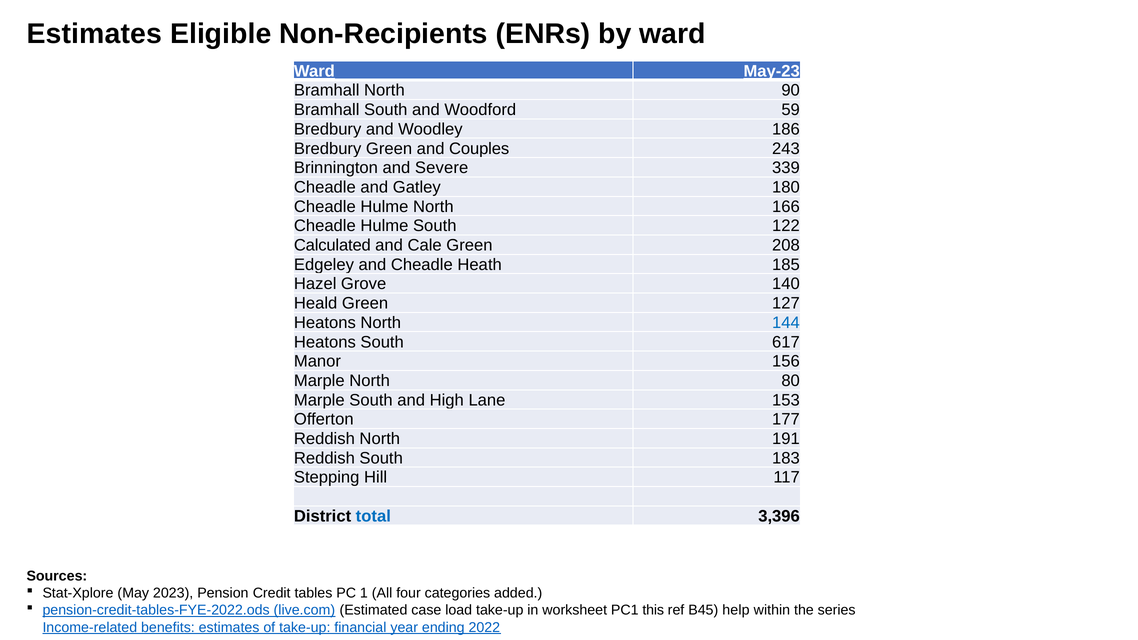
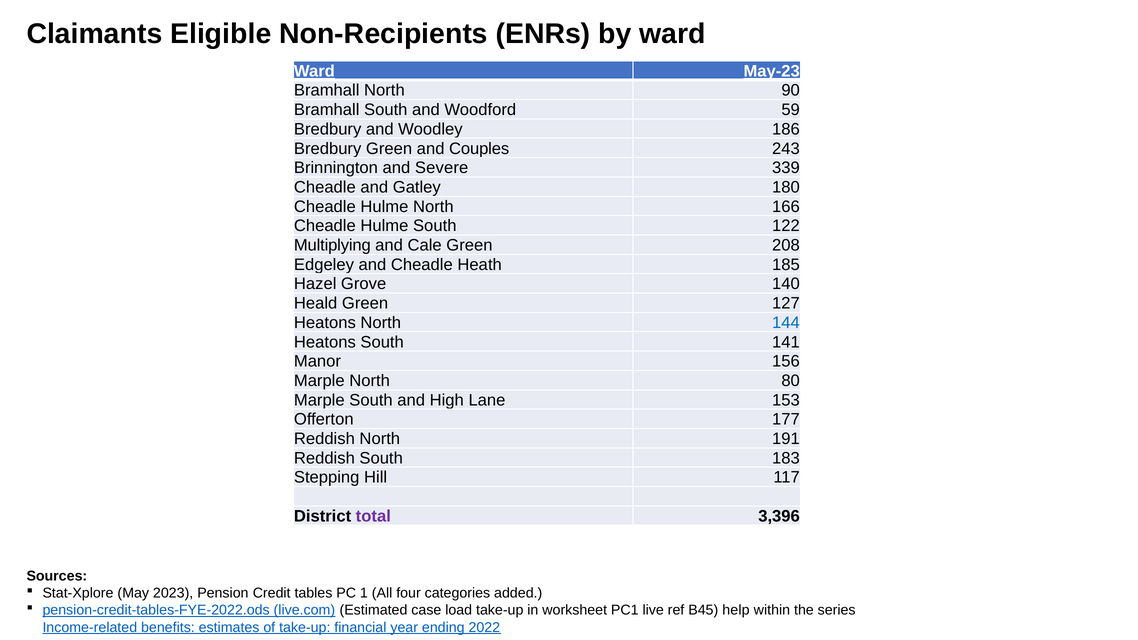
Estimates: Estimates -> Claimants (94, 34)
Calculated: Calculated -> Multiplying (332, 245)
617: 617 -> 141 (786, 342)
total colour: blue -> purple (373, 516)
this: this -> live (653, 610)
